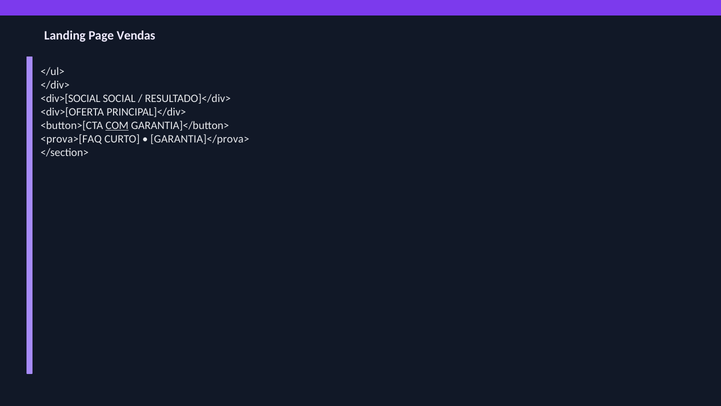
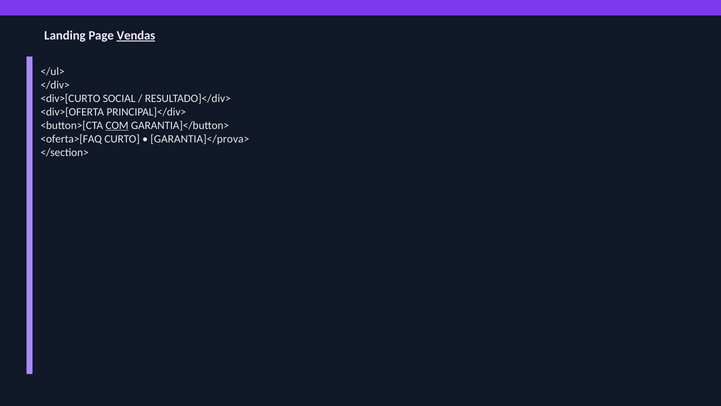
Vendas underline: none -> present (136, 35)
<div>[SOCIAL: <div>[SOCIAL -> <div>[CURTO (70, 98)
<prova>[FAQ: <prova>[FAQ -> <oferta>[FAQ (71, 139)
